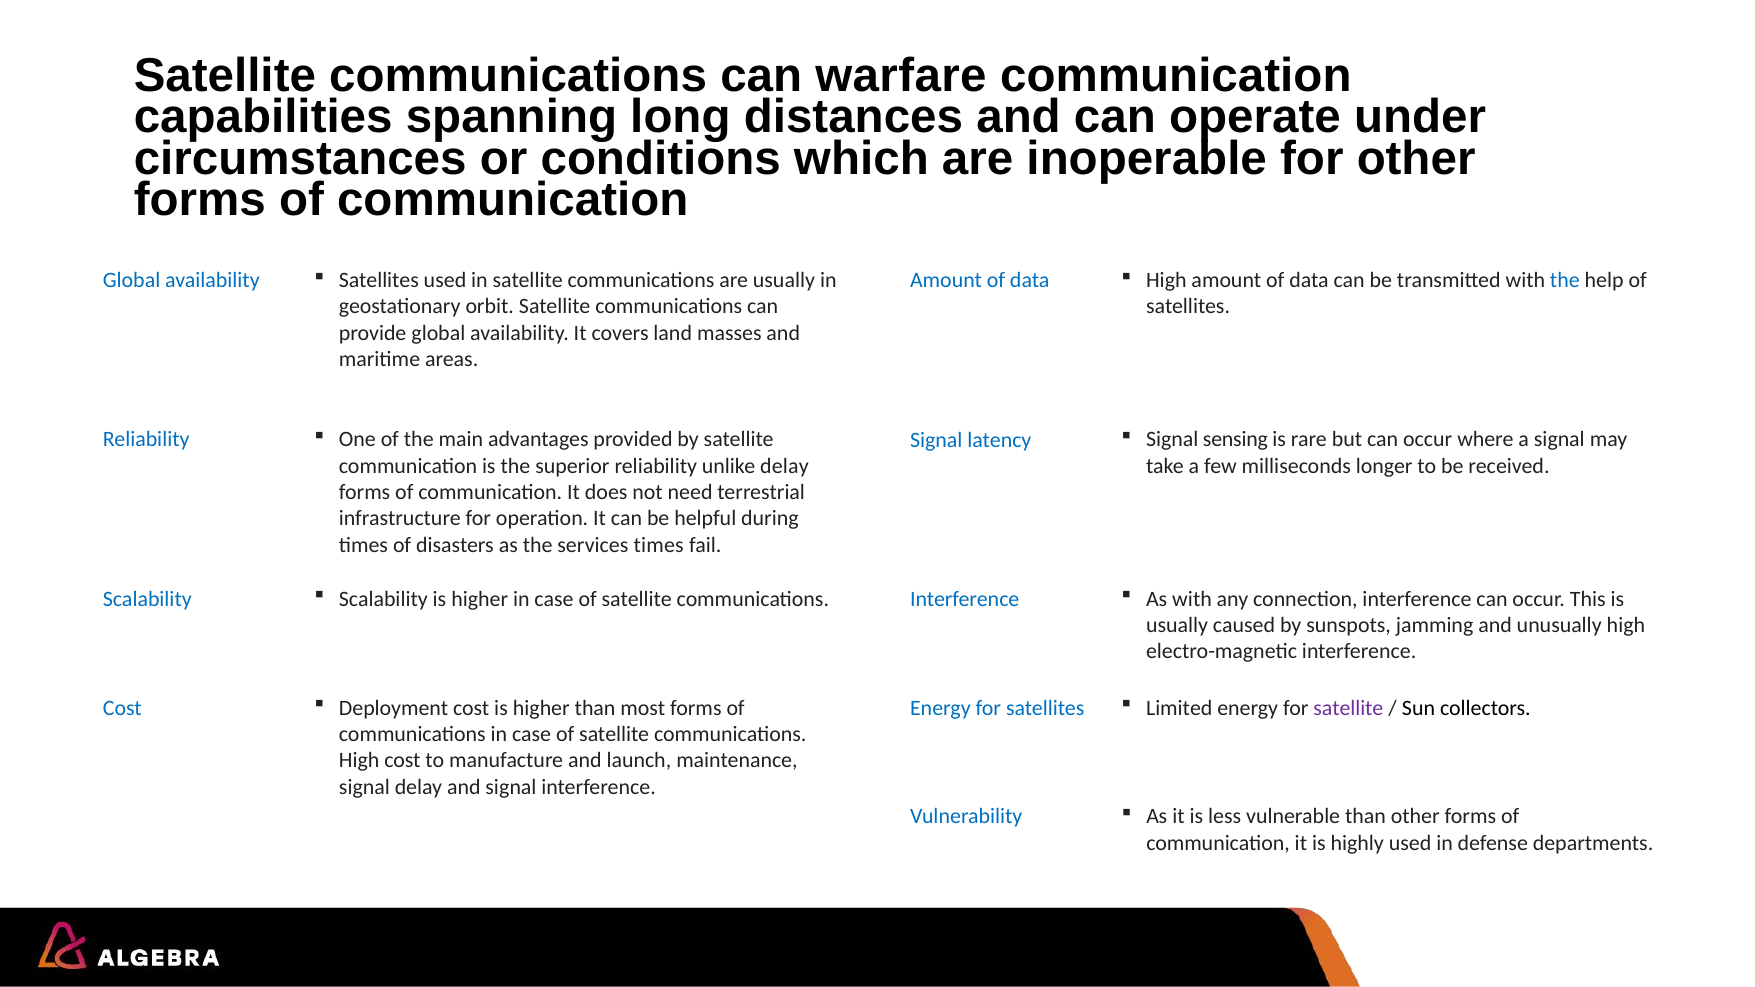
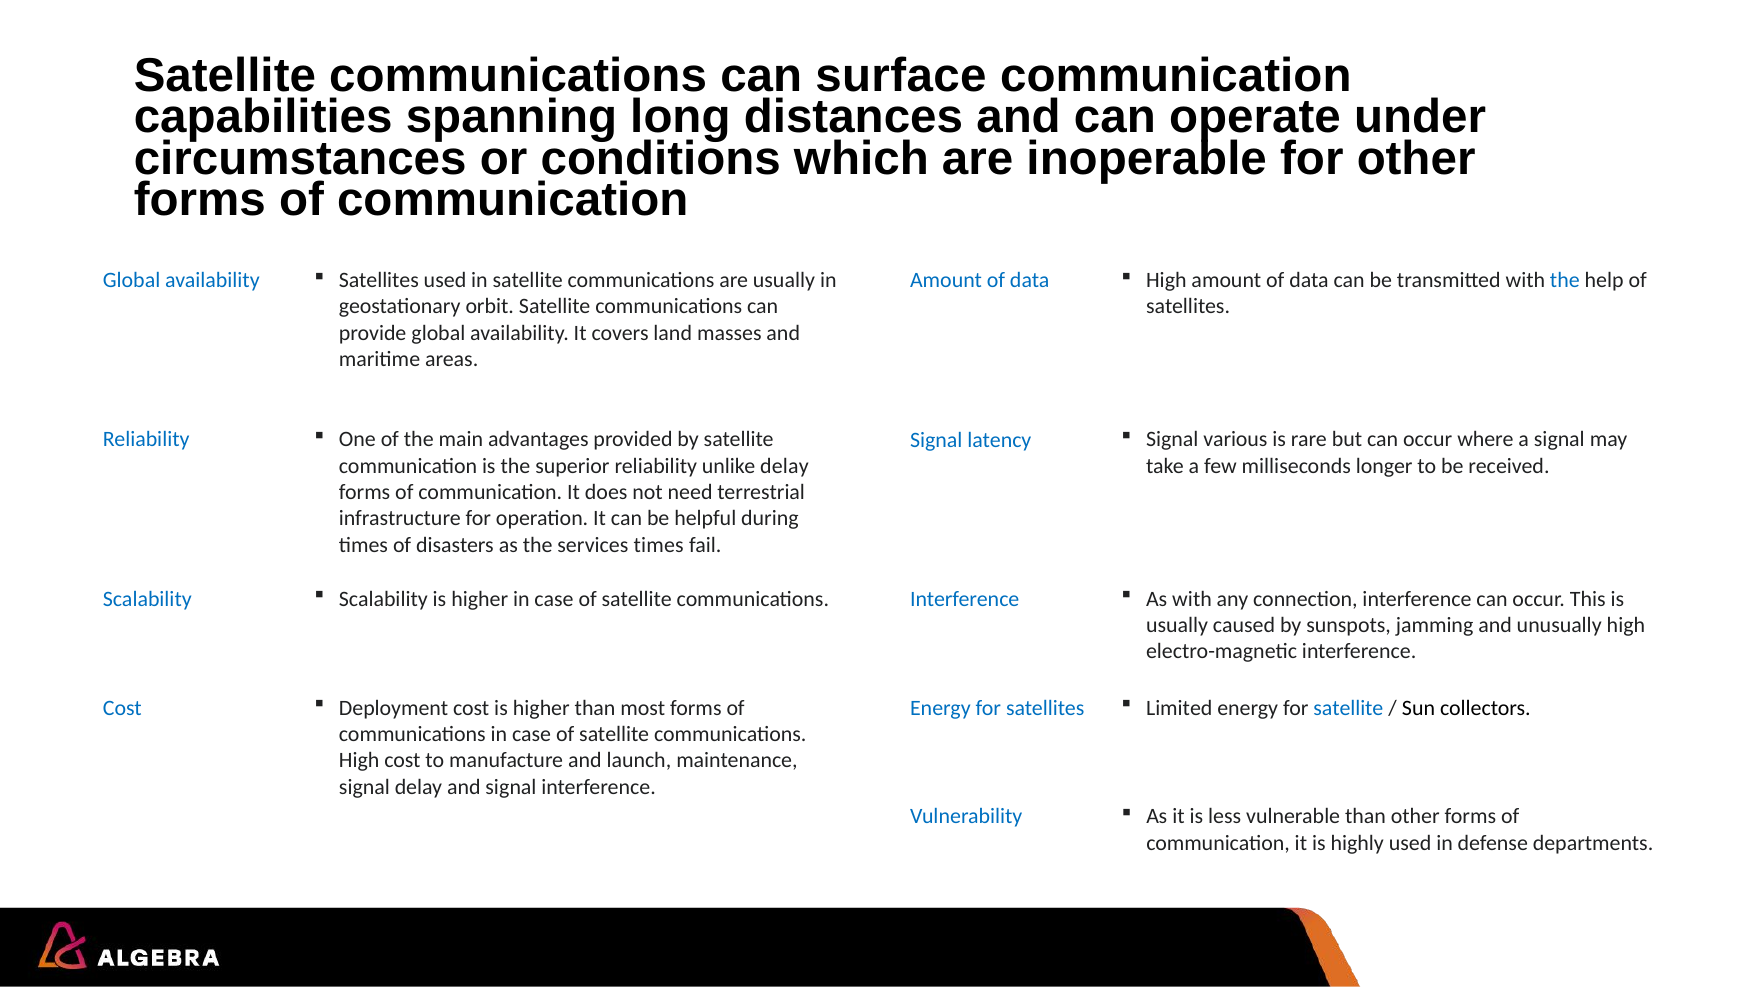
warfare: warfare -> surface (901, 76)
sensing: sensing -> various (1235, 440)
satellite colour: purple -> blue (1348, 708)
